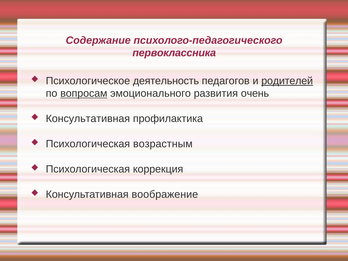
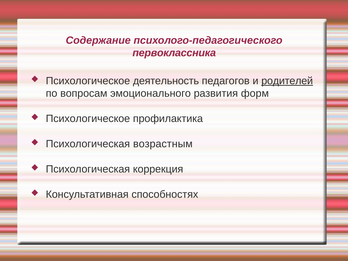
вопросам underline: present -> none (84, 93)
очень: очень -> форм (255, 93)
Консультативная: Консультативная -> Психологическое (88, 119)
воображение: воображение -> способностях (165, 194)
